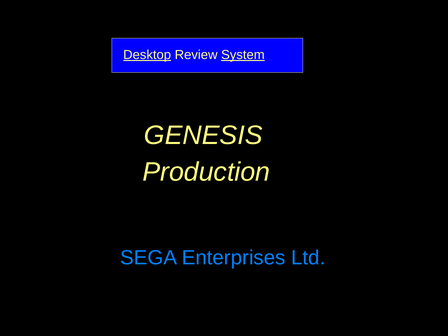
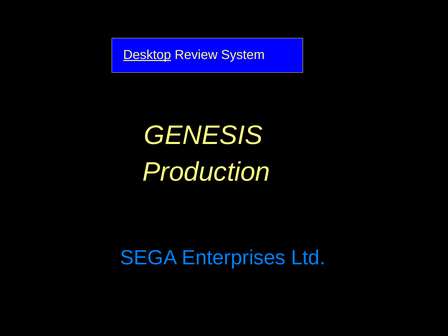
System underline: present -> none (243, 55)
